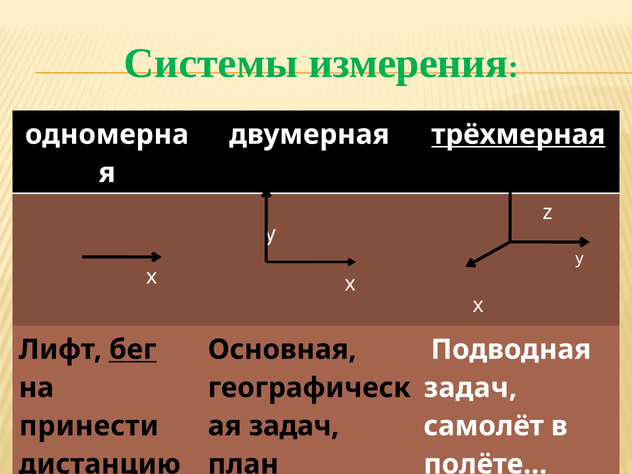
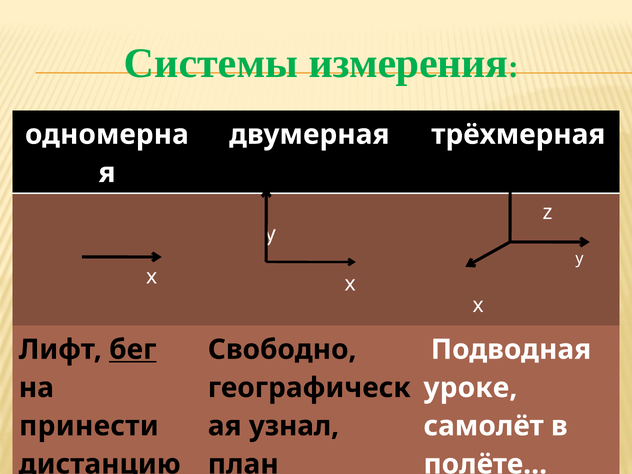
трёхмерная underline: present -> none (518, 135)
Основная: Основная -> Свободно (282, 350)
задач: задач -> уроке (470, 388)
задач: задач -> узнал (294, 426)
